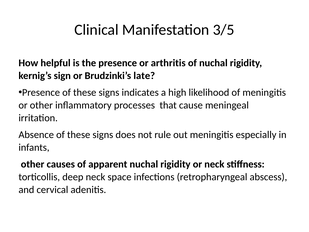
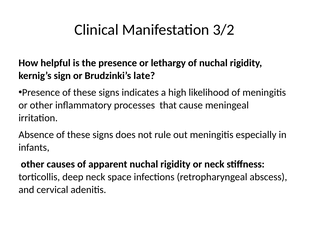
3/5: 3/5 -> 3/2 (224, 30)
arthritis: arthritis -> lethargy (168, 63)
